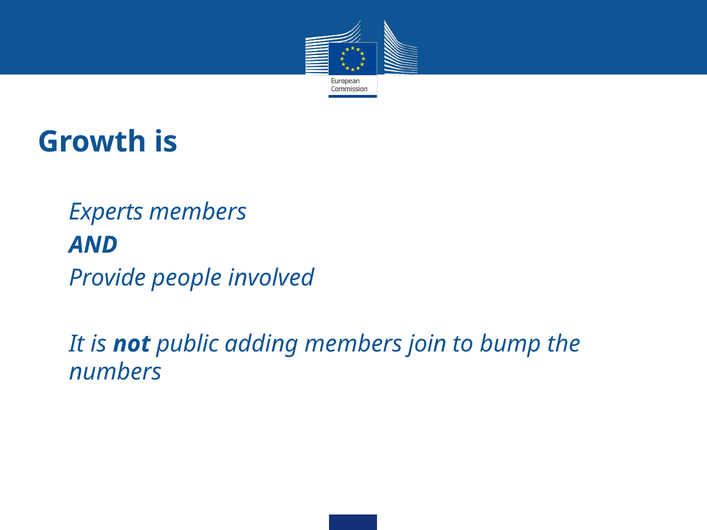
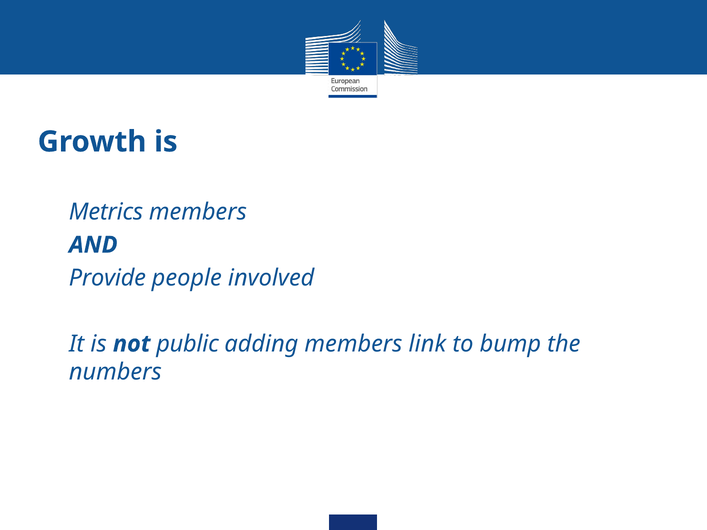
Experts: Experts -> Metrics (106, 212)
join: join -> link (427, 344)
